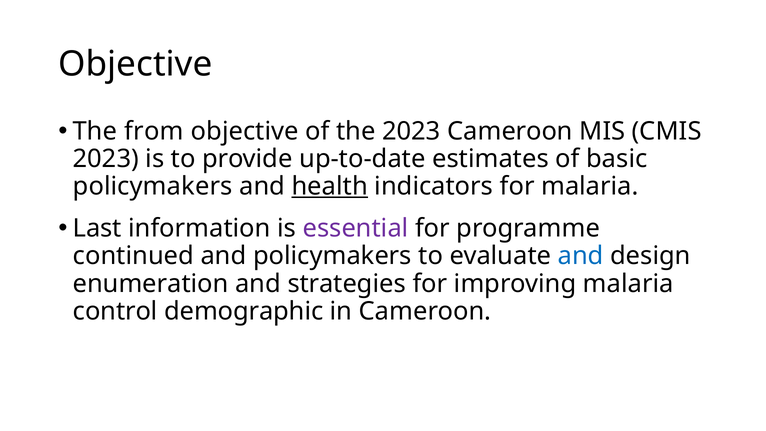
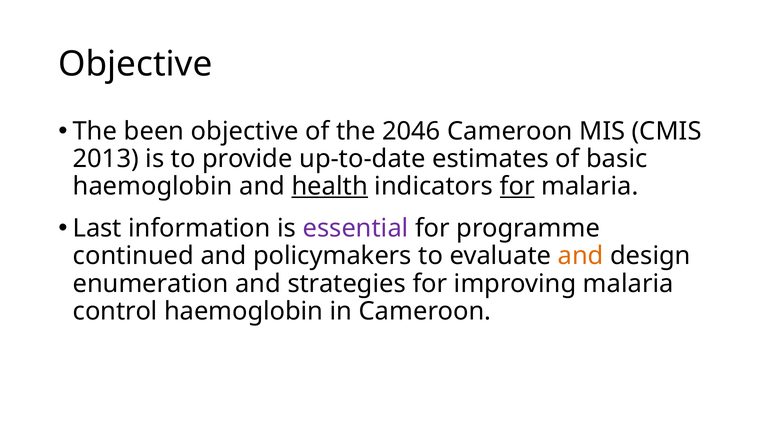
from: from -> been (154, 131)
the 2023: 2023 -> 2046 (411, 131)
2023: 2023 -> 2013 (106, 159)
policymakers: policymakers -> haemoglobin (153, 186)
for underline: none -> present (517, 186)
and colour: blue -> orange (581, 256)
control demographic: demographic -> haemoglobin (244, 311)
